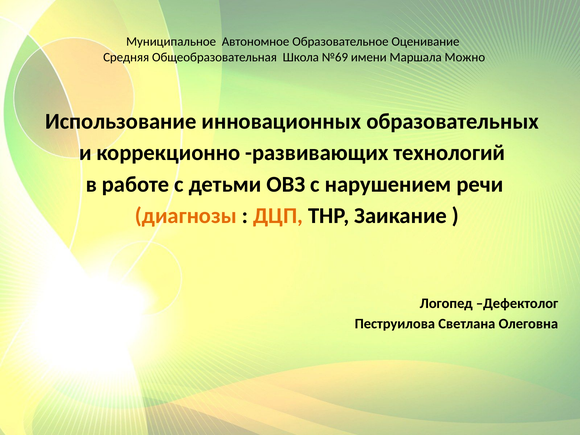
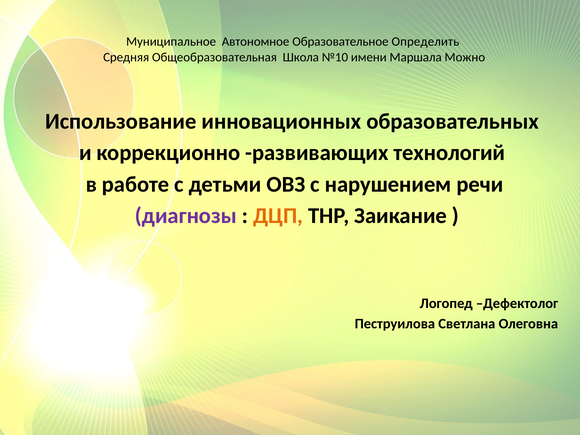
Оценивание: Оценивание -> Определить (425, 42)
№69: №69 -> №10 (335, 57)
диагнозы colour: orange -> purple (186, 216)
